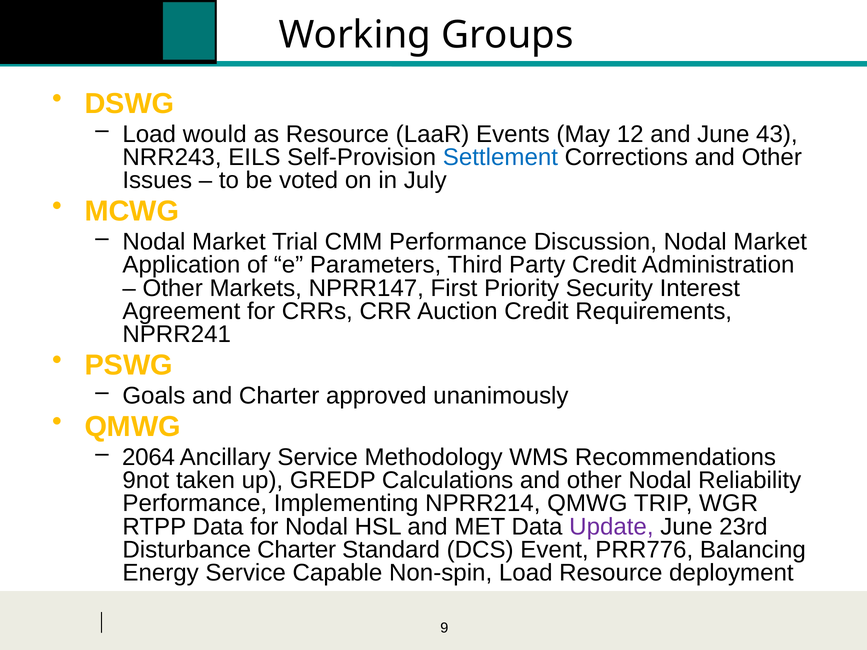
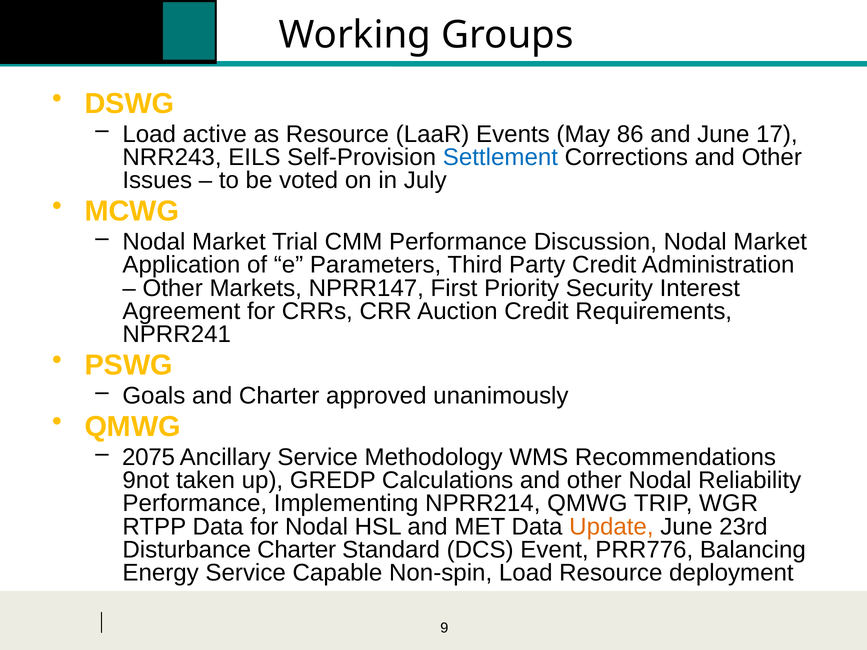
would: would -> active (215, 134)
12: 12 -> 86 (630, 134)
43: 43 -> 17 (777, 134)
2064: 2064 -> 2075 (148, 457)
Update colour: purple -> orange (611, 527)
